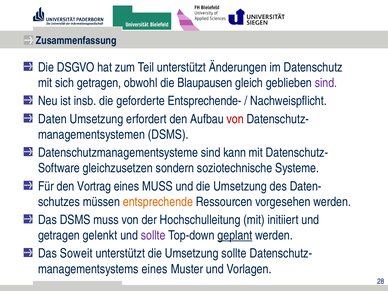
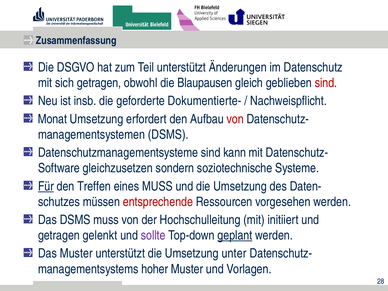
sind colour: purple -> red (326, 83)
Entsprechende-: Entsprechende- -> Dokumentierte- (205, 101)
Daten: Daten -> Monat (52, 119)
Für underline: none -> present (46, 186)
Vortrag: Vortrag -> Treffen (94, 186)
entsprechende colour: orange -> red (158, 202)
Das Soweit: Soweit -> Muster (76, 253)
Umsetzung sollte: sollte -> unter (234, 253)
eines: eines -> hoher (155, 269)
